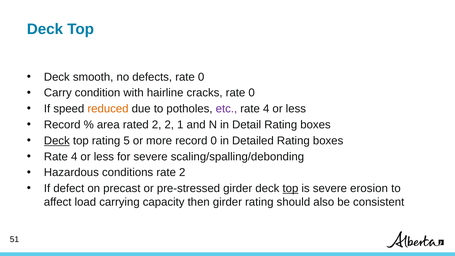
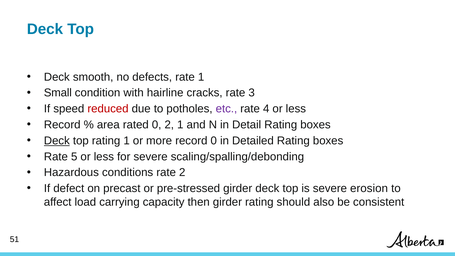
defects rate 0: 0 -> 1 (201, 77)
Carry: Carry -> Small (58, 93)
cracks rate 0: 0 -> 3 (252, 93)
reduced colour: orange -> red (108, 109)
rated 2: 2 -> 0 (157, 125)
rating 5: 5 -> 1 (127, 141)
4: 4 -> 5 (74, 157)
top underline: present -> none (290, 188)
